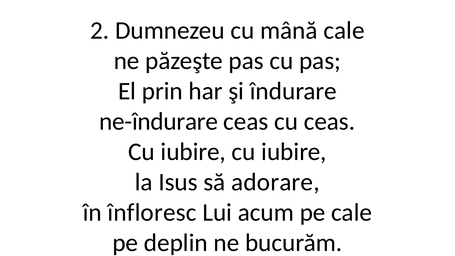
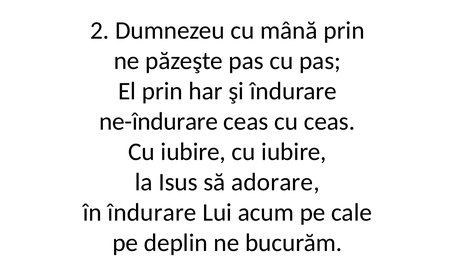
mână cale: cale -> prin (344, 30)
în înfloresc: înfloresc -> îndurare (152, 212)
